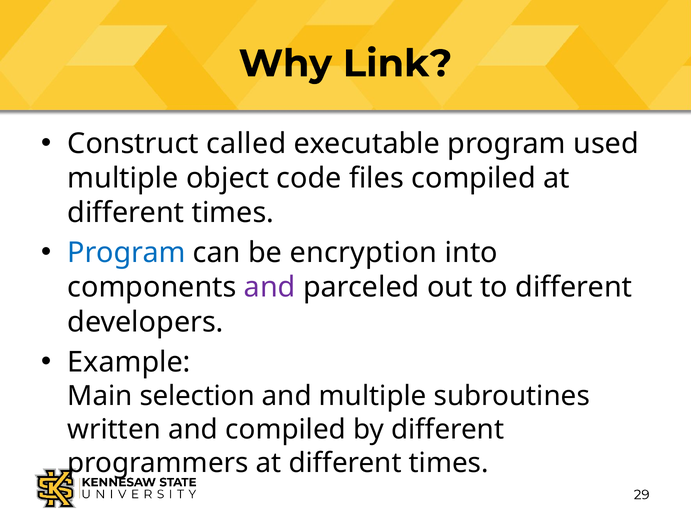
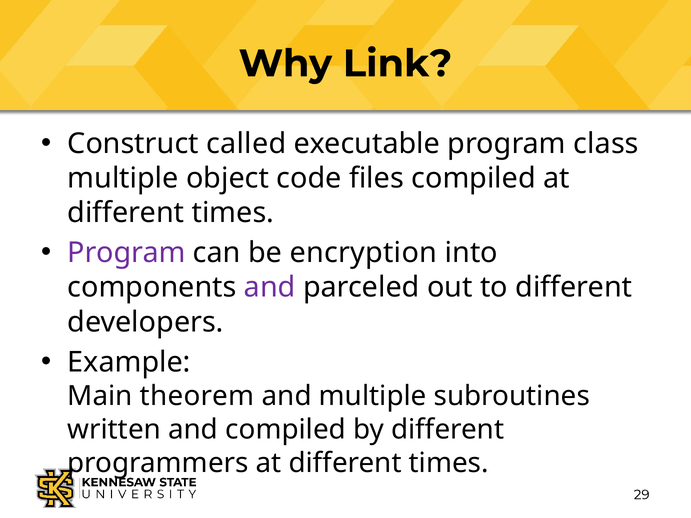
used: used -> class (606, 144)
Program colour: blue -> purple (127, 253)
selection: selection -> theorem (197, 396)
